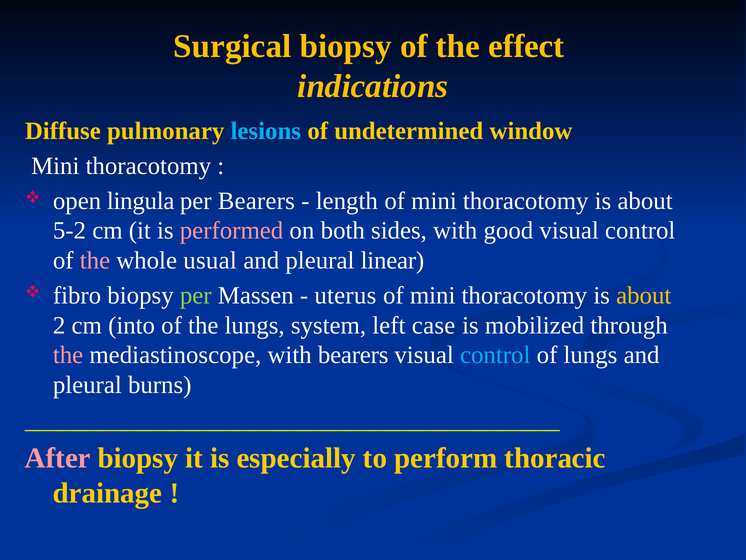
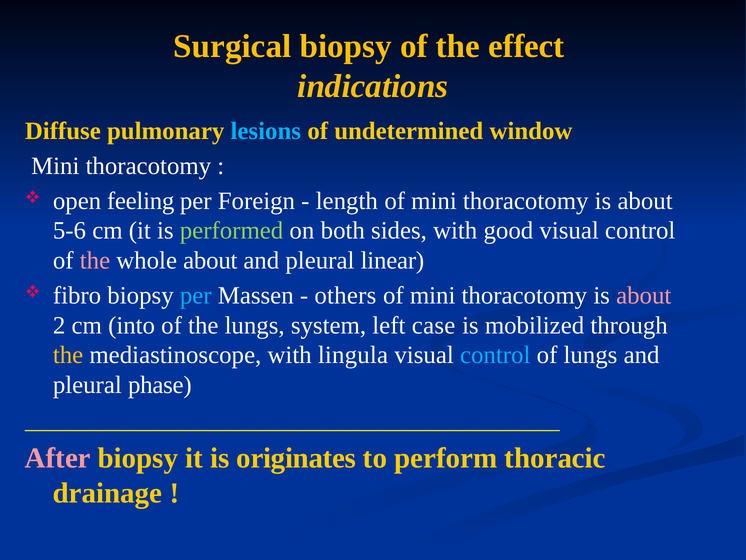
lingula: lingula -> feeling (141, 201)
per Bearers: Bearers -> Foreign (256, 201)
5-2: 5-2 -> 5-6 (69, 231)
performed colour: pink -> light green (232, 231)
whole usual: usual -> about (210, 260)
per colour: light green -> light blue (196, 295)
uterus: uterus -> others (345, 295)
about colour: yellow -> pink (644, 295)
the colour: pink -> yellow (68, 355)
with bearers: bearers -> lingula (353, 355)
burns: burns -> phase (160, 385)
especially: especially -> originates (296, 458)
